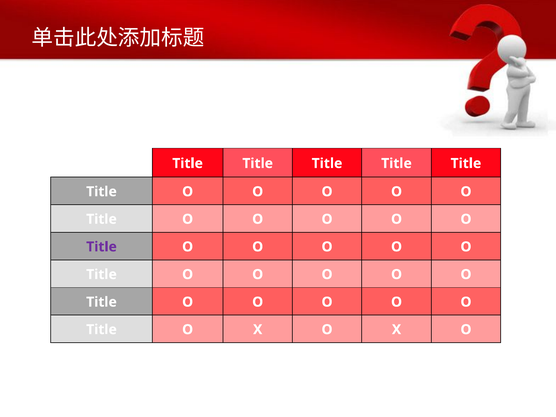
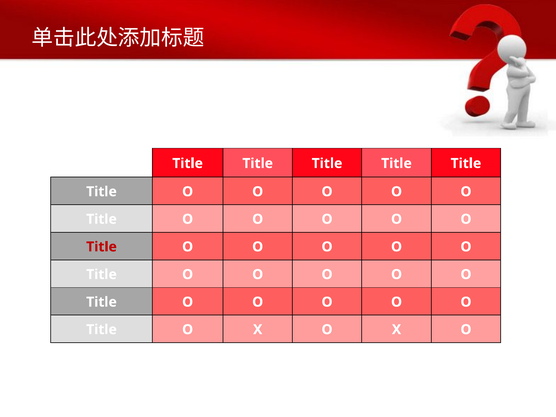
Title colour: purple -> red (102, 247)
